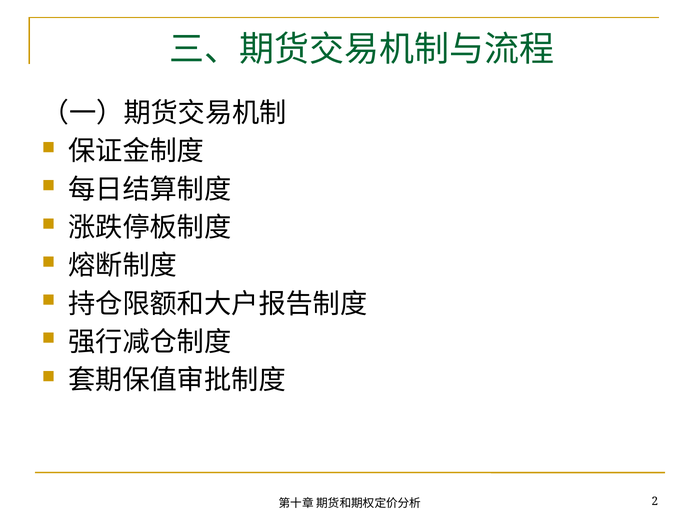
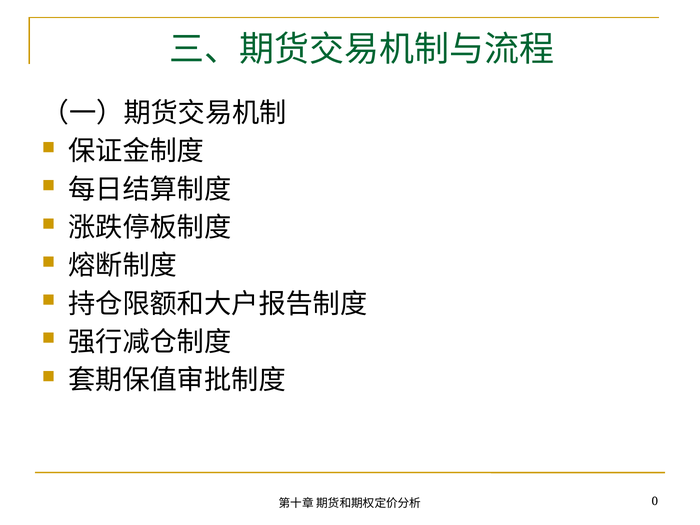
2: 2 -> 0 (655, 501)
